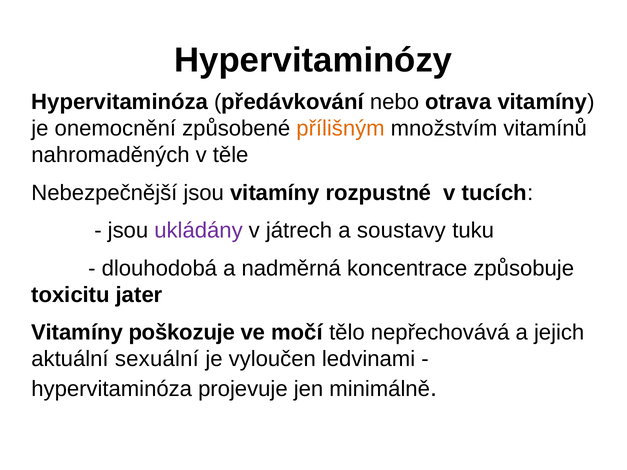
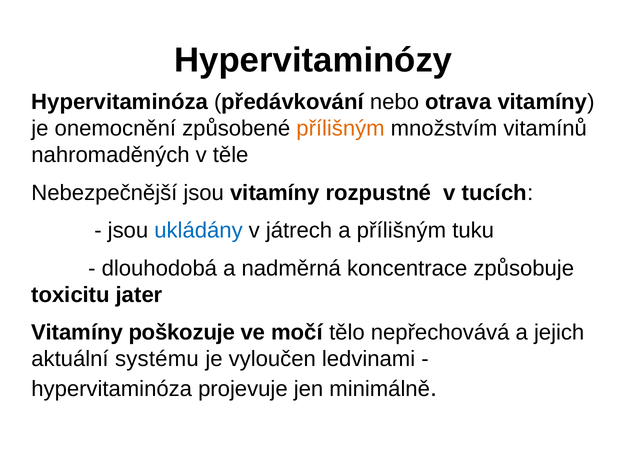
ukládány colour: purple -> blue (198, 231)
a soustavy: soustavy -> přílišným (401, 231)
sexuální: sexuální -> systému (157, 359)
